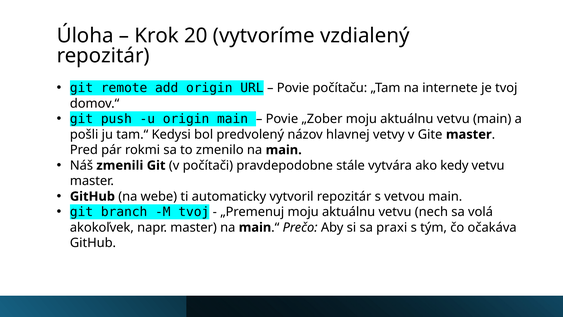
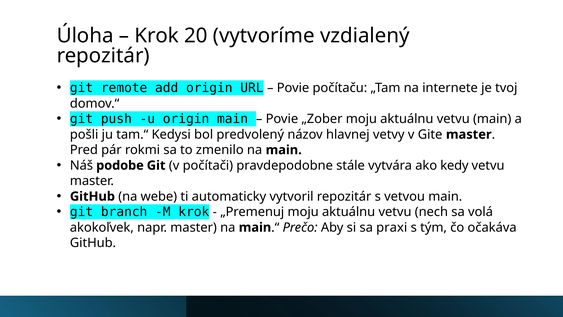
zmenili: zmenili -> podobe (120, 165)
M tvoj: tvoj -> krok (194, 212)
